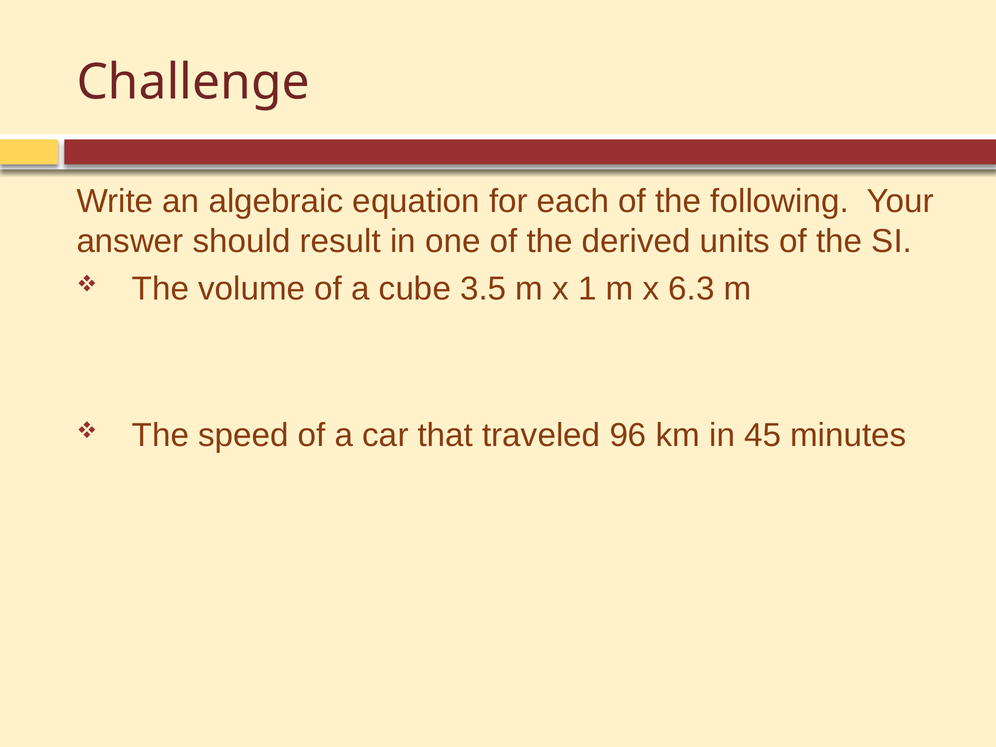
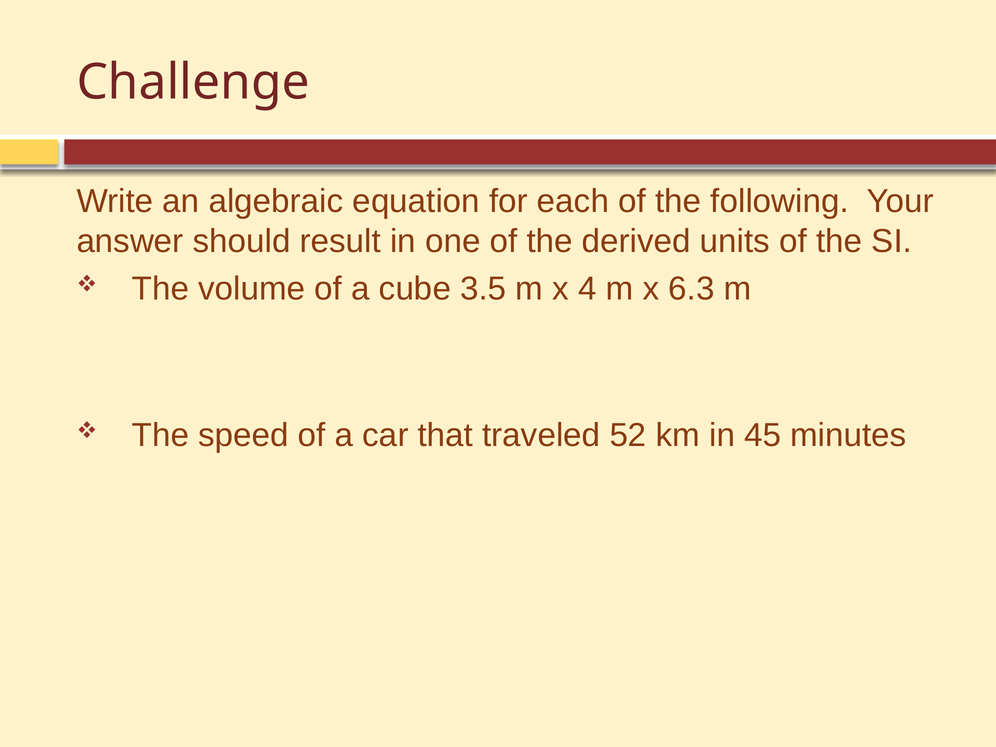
1: 1 -> 4 (587, 289)
96: 96 -> 52 (628, 435)
